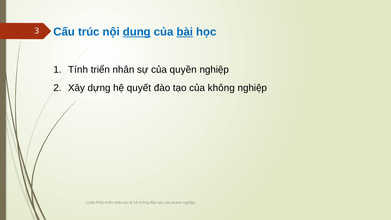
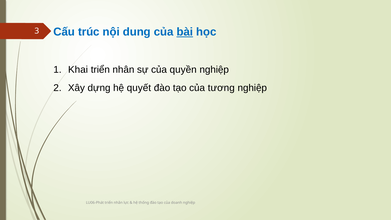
dung underline: present -> none (137, 32)
Tính: Tính -> Khai (78, 70)
không: không -> tương (221, 88)
